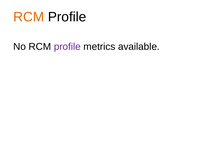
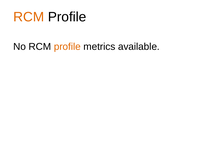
profile colour: purple -> orange (67, 47)
